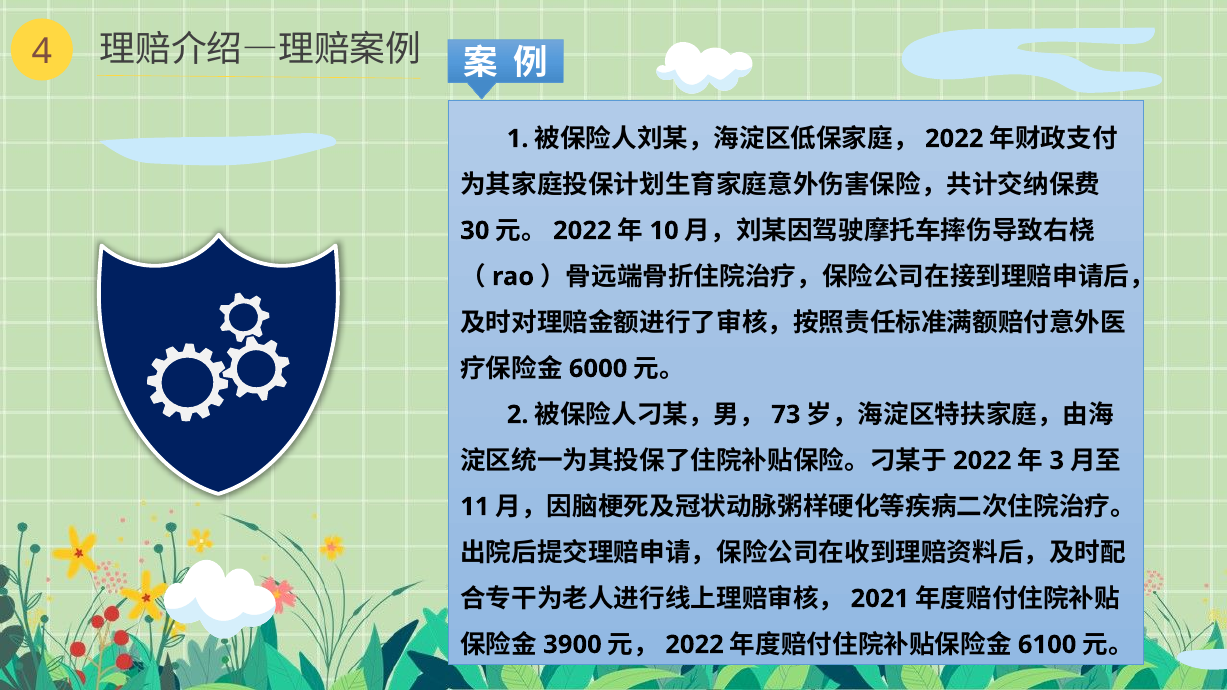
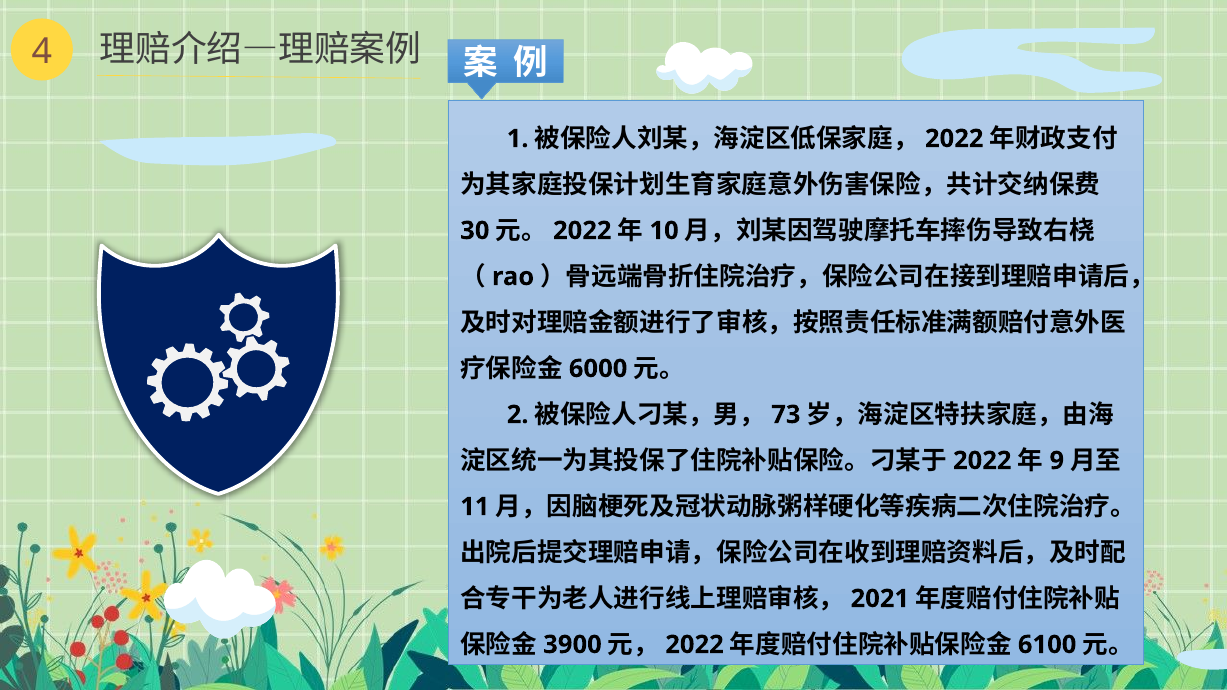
3: 3 -> 9 (1057, 461)
